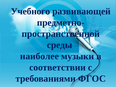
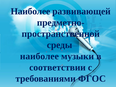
Учебного: Учебного -> Наиболее (30, 11)
